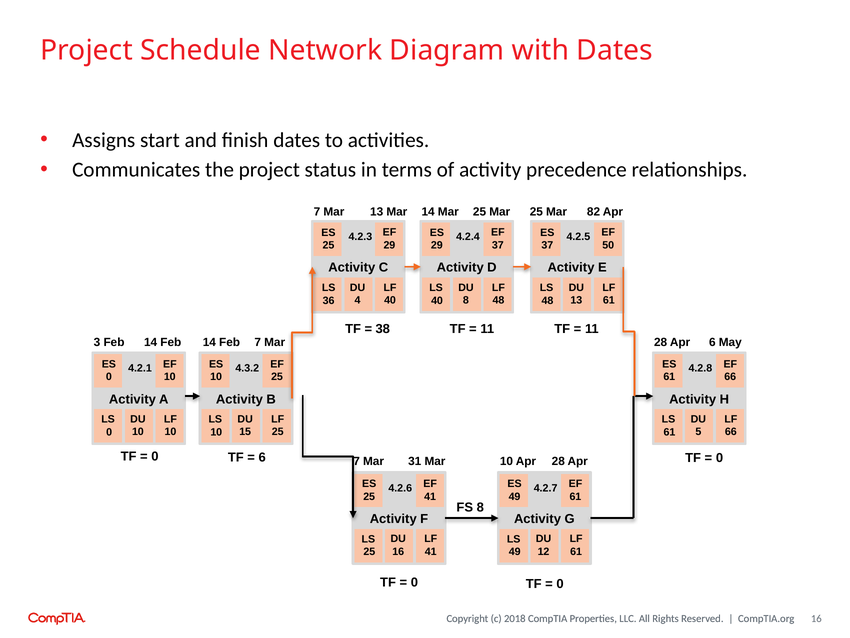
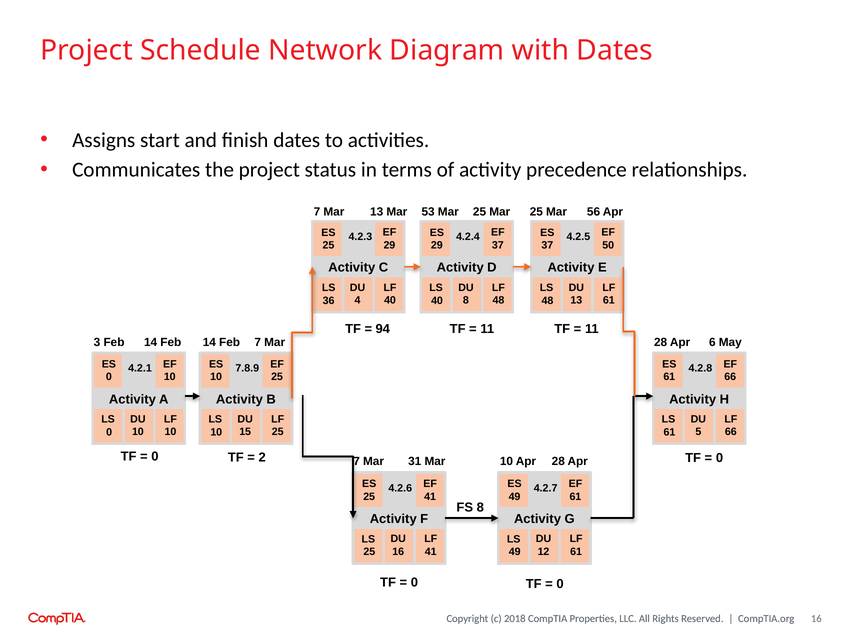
Mar 14: 14 -> 53 (428, 212)
82: 82 -> 56 (594, 212)
38: 38 -> 94 (383, 329)
4.3.2: 4.3.2 -> 7.8.9 (247, 368)
6: 6 -> 2 (262, 457)
